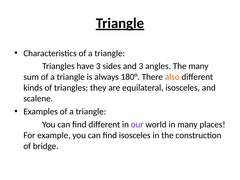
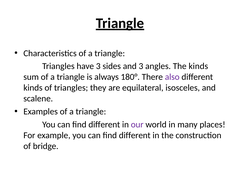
The many: many -> kinds (198, 66)
also colour: orange -> purple (172, 77)
isosceles: isosceles -> different (135, 135)
